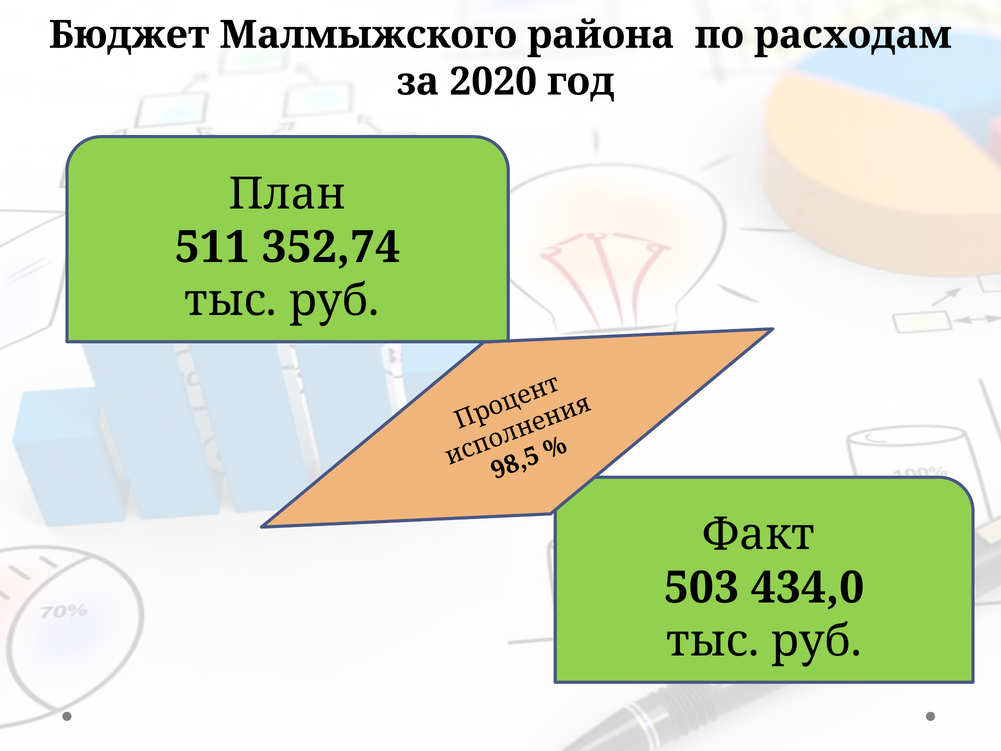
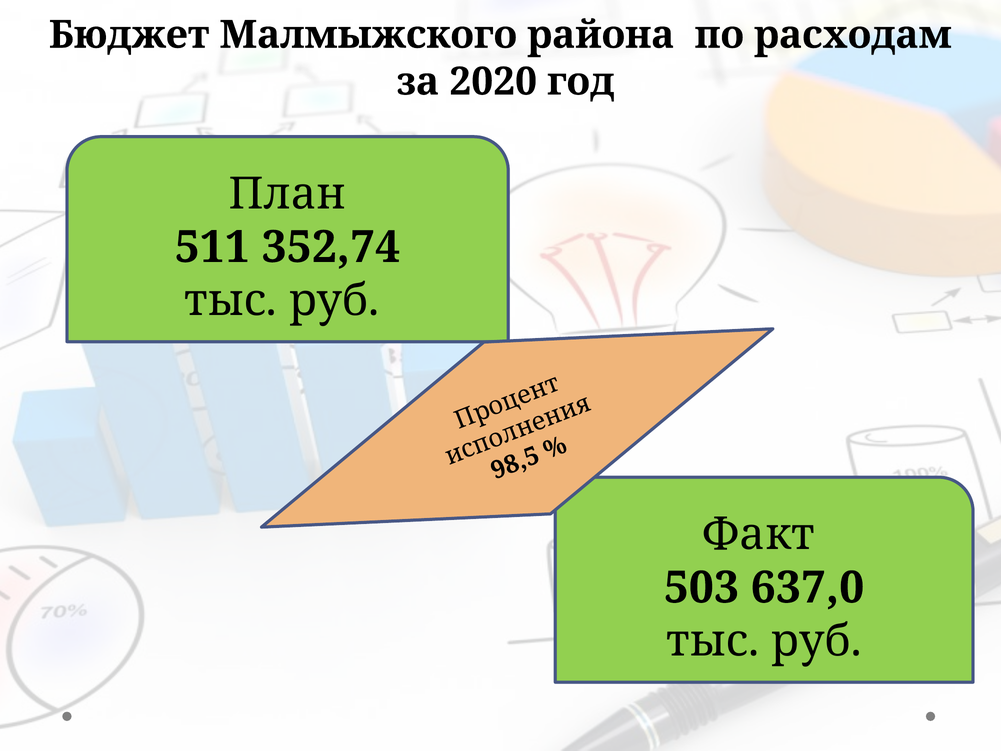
434,0: 434,0 -> 637,0 (807, 588)
